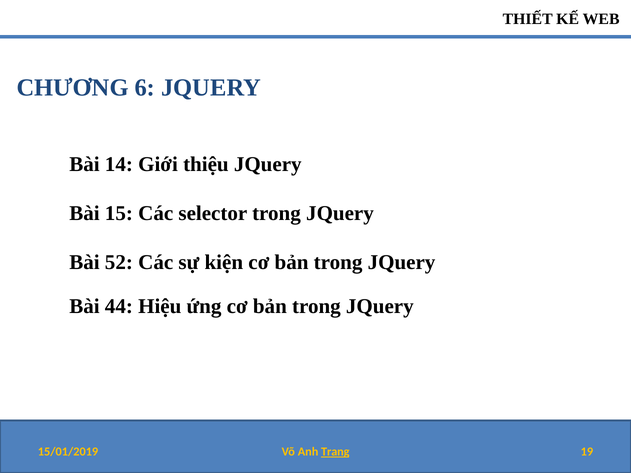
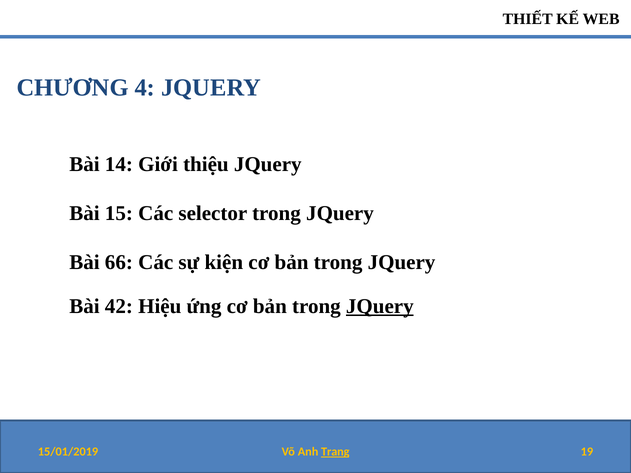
6: 6 -> 4 (145, 88)
52: 52 -> 66 (119, 263)
44: 44 -> 42 (119, 306)
JQuery underline: none -> present (380, 306)
